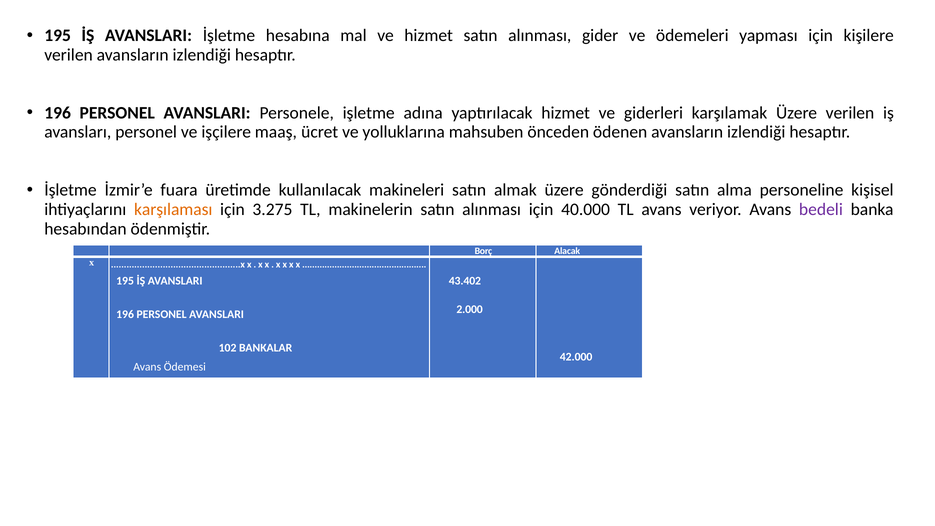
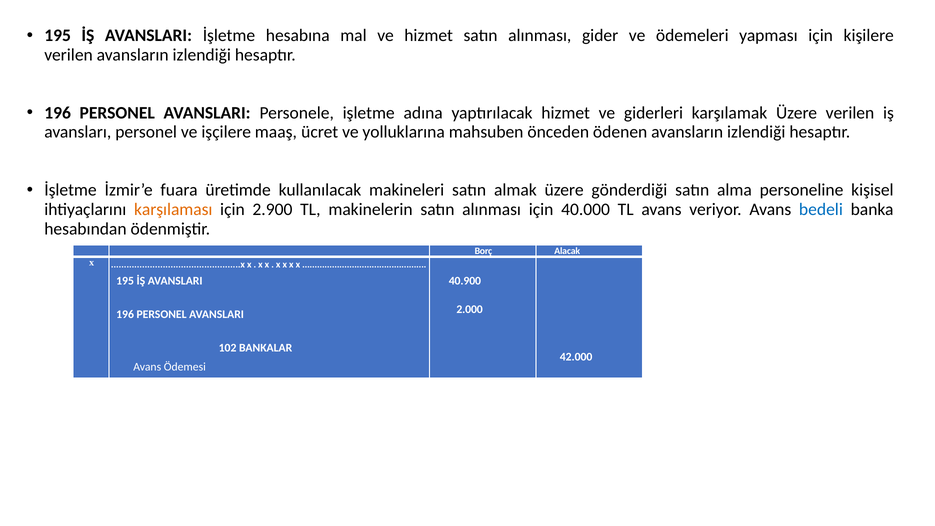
3.275: 3.275 -> 2.900 (272, 209)
bedeli colour: purple -> blue (821, 209)
43.402: 43.402 -> 40.900 (465, 281)
